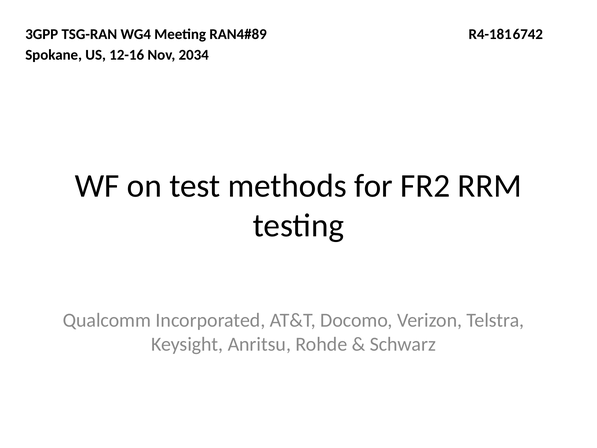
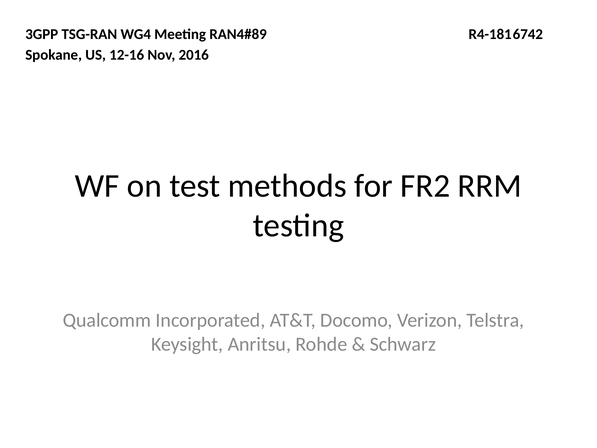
2034: 2034 -> 2016 (194, 55)
